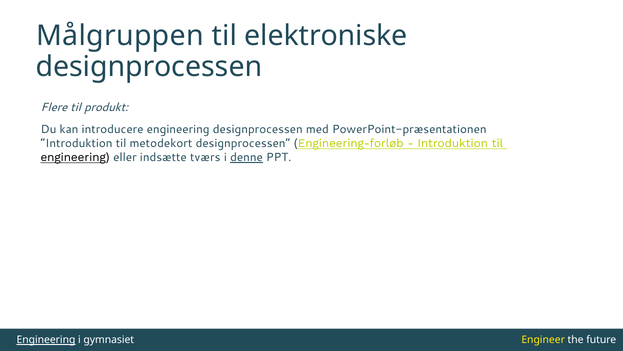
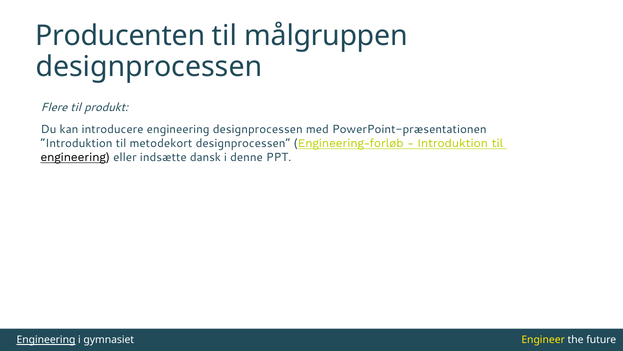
Målgruppen: Målgruppen -> Producenten (120, 36)
elektroniske: elektroniske -> målgruppen (326, 36)
tværs: tværs -> dansk (205, 157)
denne underline: present -> none (247, 157)
